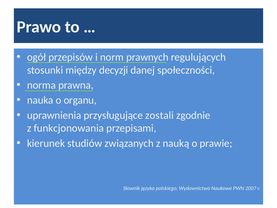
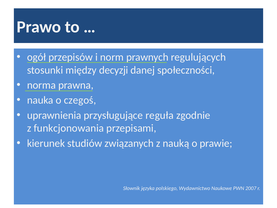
organu: organu -> czegoś (80, 100)
zostali: zostali -> reguła (160, 115)
